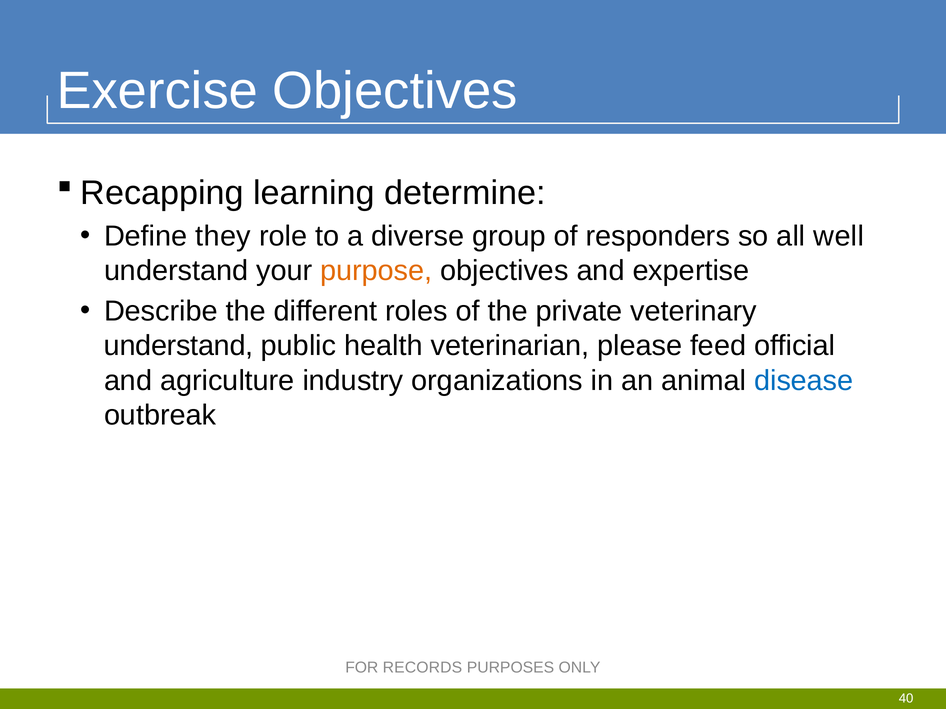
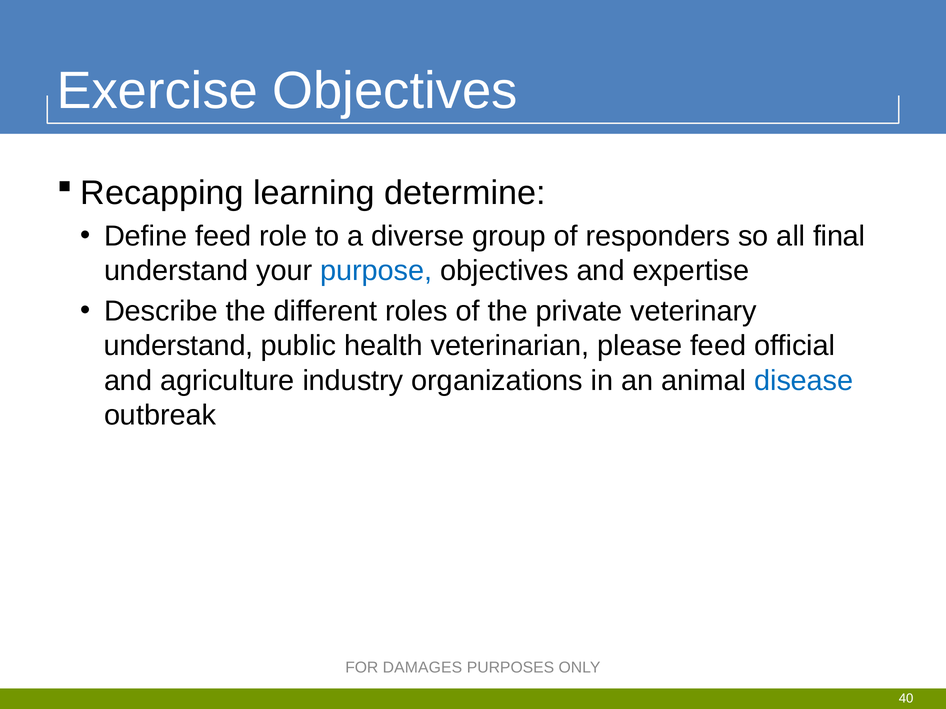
Define they: they -> feed (223, 236)
well: well -> final (839, 236)
purpose colour: orange -> blue (376, 271)
RECORDS: RECORDS -> DAMAGES (422, 668)
